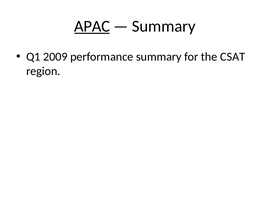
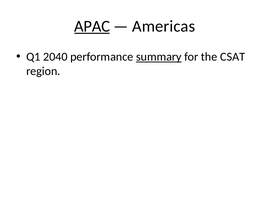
Summary: Summary -> Americas (164, 26)
2009: 2009 -> 2040 (55, 57)
summary underline: none -> present (159, 57)
